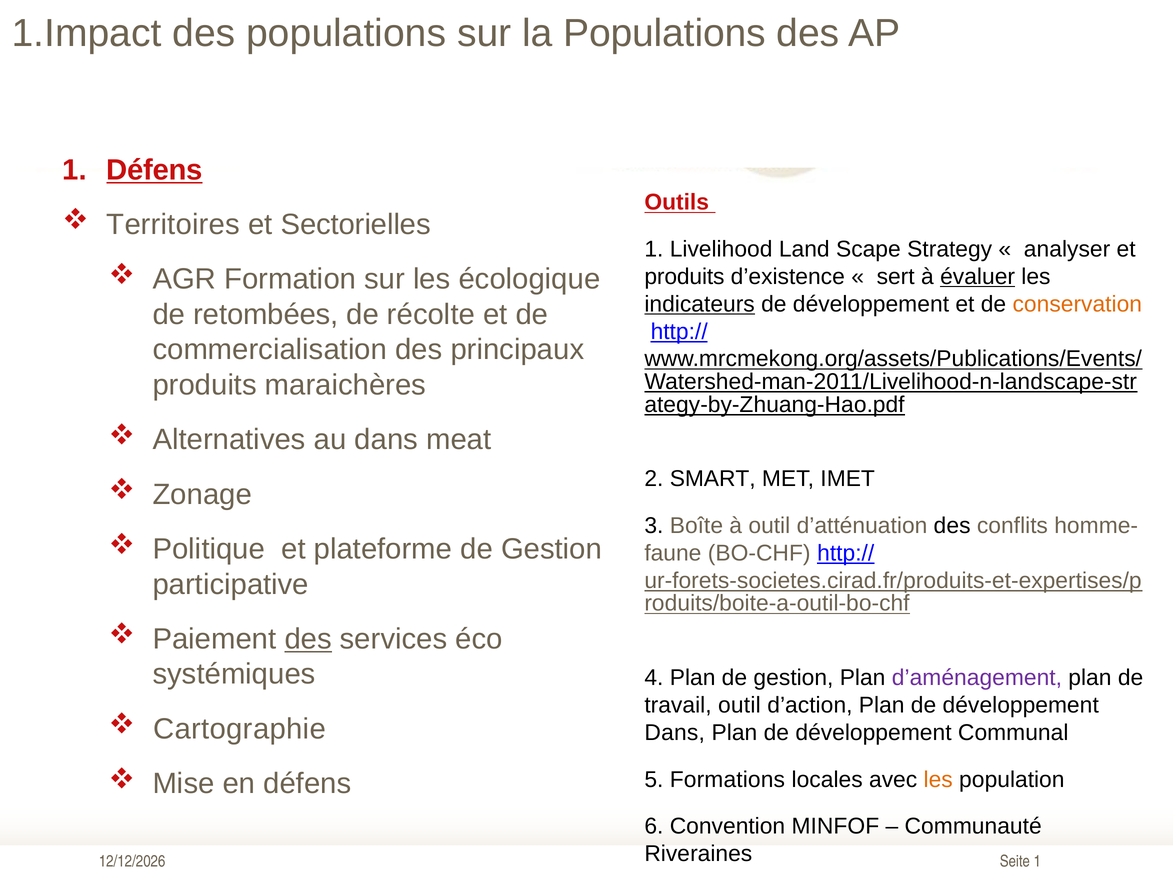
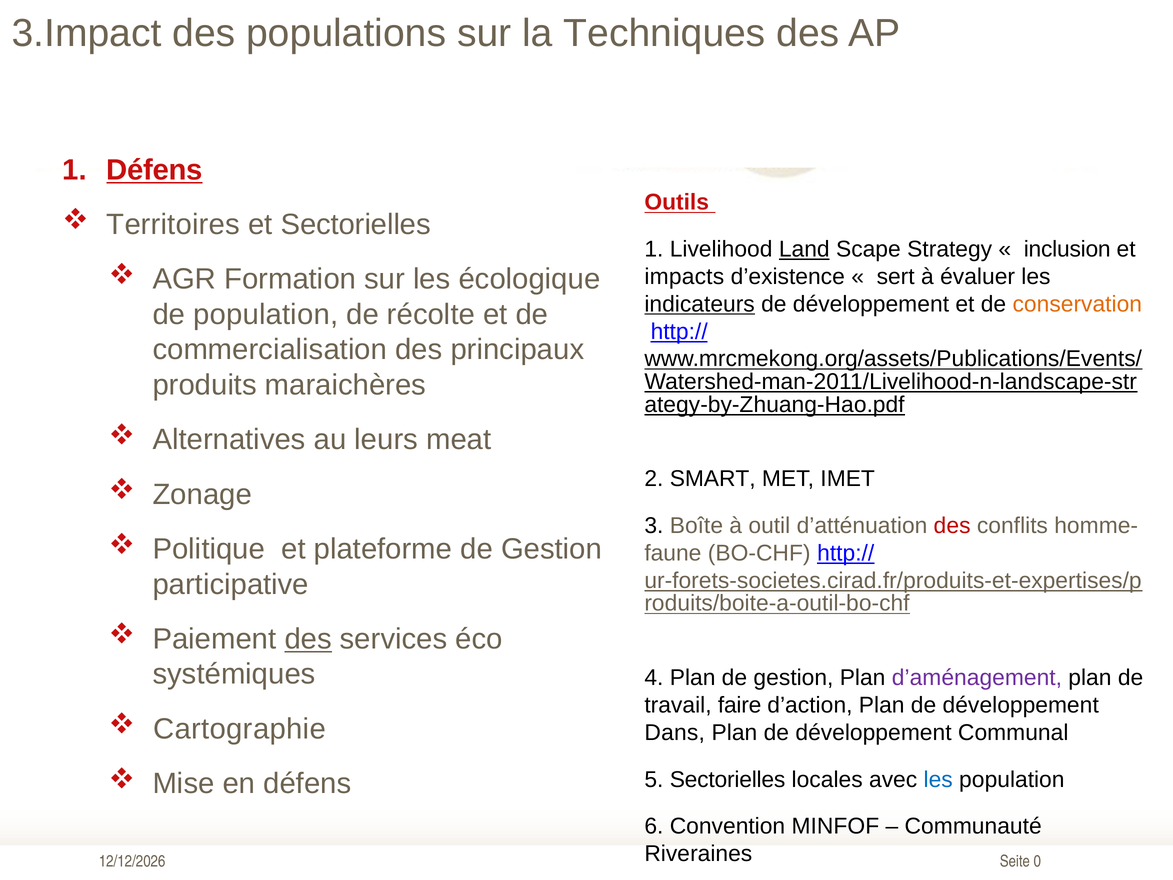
1.Impact: 1.Impact -> 3.Impact (87, 33)
la Populations: Populations -> Techniques (664, 33)
Land underline: none -> present (804, 249)
analyser: analyser -> inclusion (1067, 249)
produits: produits -> impacts (684, 277)
évaluer underline: present -> none (978, 277)
de retombées: retombées -> population (266, 314)
au dans: dans -> leurs (386, 440)
des colour: black -> red (952, 526)
travail outil: outil -> faire (740, 705)
5 Formations: Formations -> Sectorielles (728, 779)
les colour: orange -> blue (938, 779)
1: 1 -> 0 (1037, 861)
